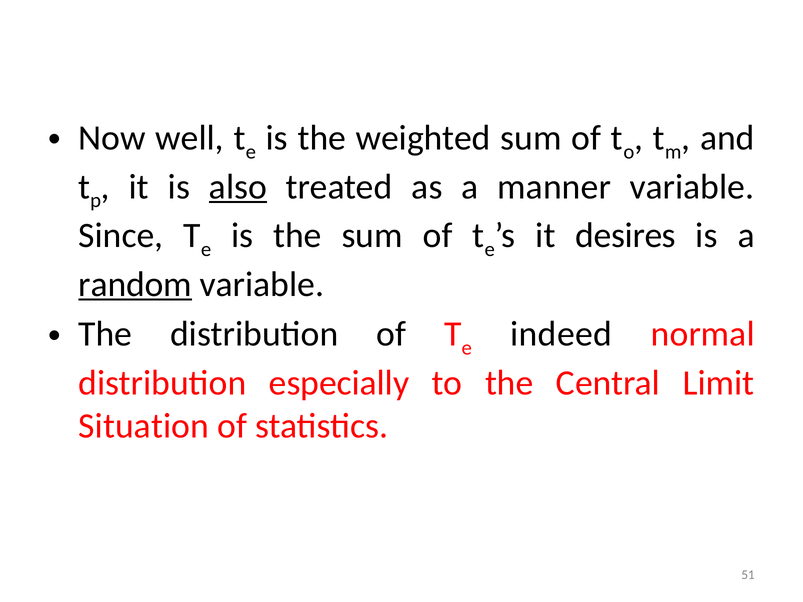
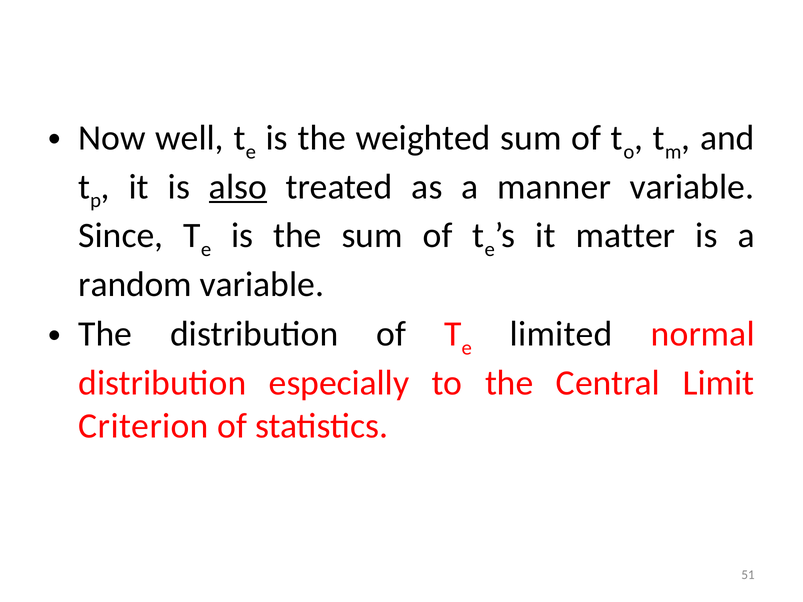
desires: desires -> matter (625, 236)
random underline: present -> none (135, 284)
indeed: indeed -> limited (561, 334)
Situation: Situation -> Criterion (144, 426)
